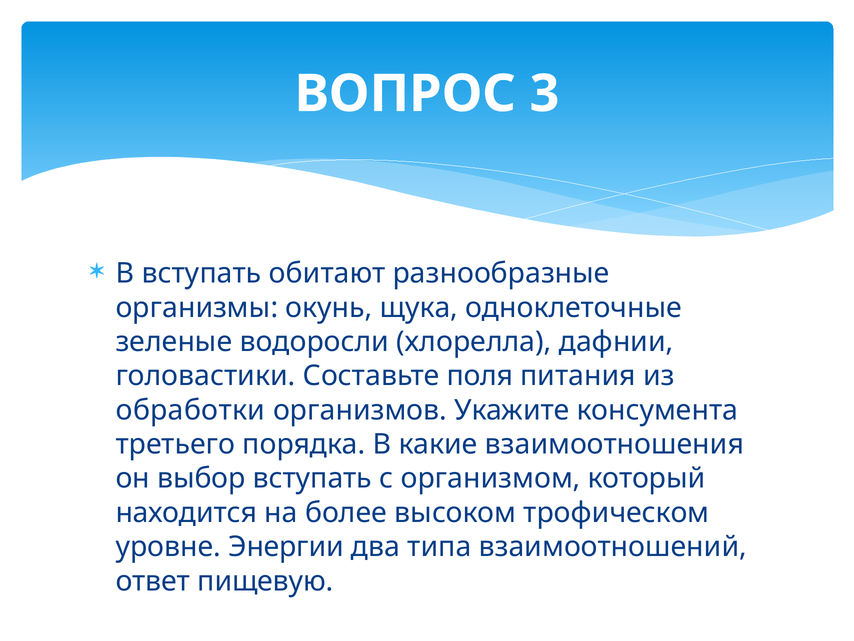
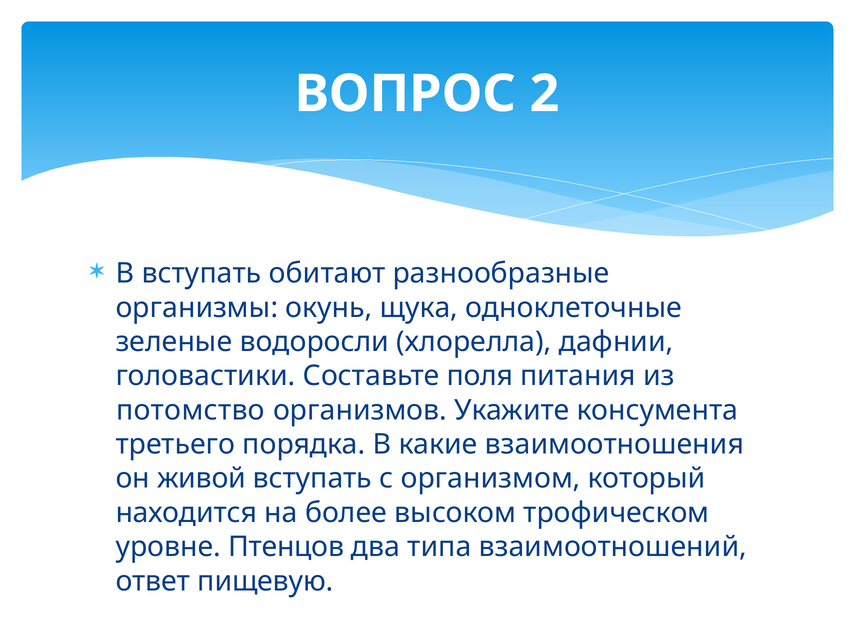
3: 3 -> 2 (544, 94)
обработки: обработки -> потомство (191, 410)
выбор: выбор -> живой (201, 478)
Энергии: Энергии -> Птенцов (286, 547)
